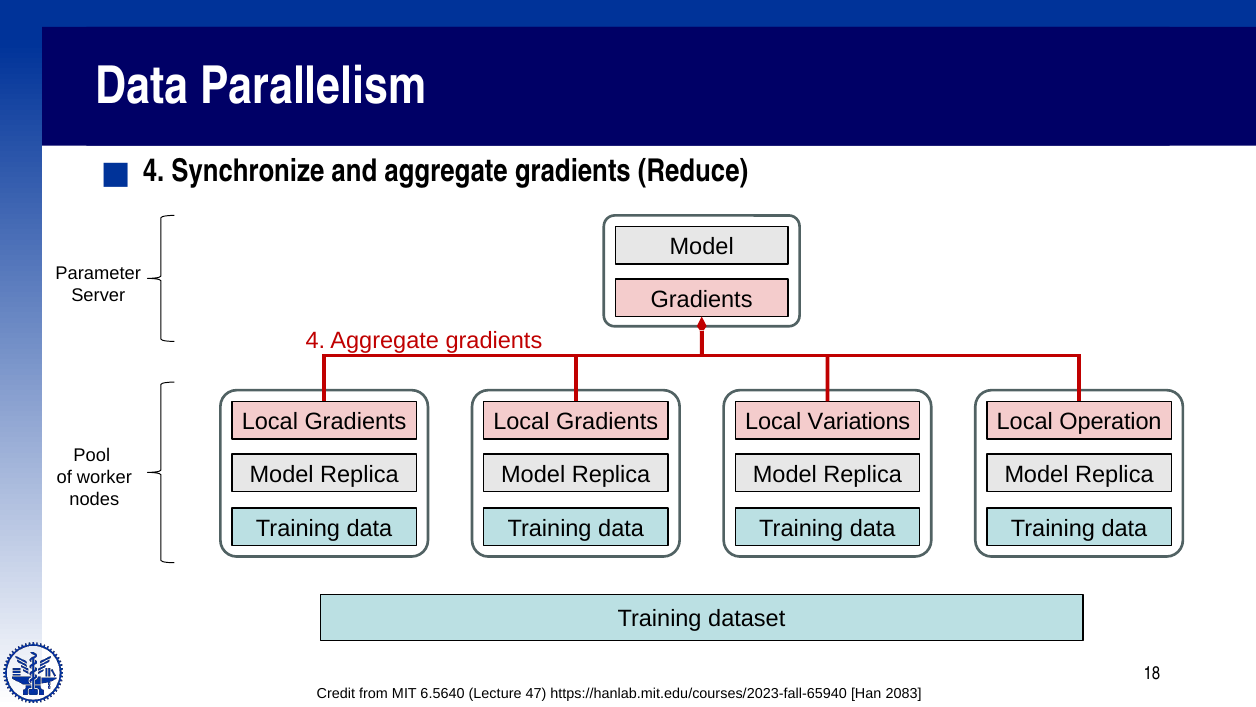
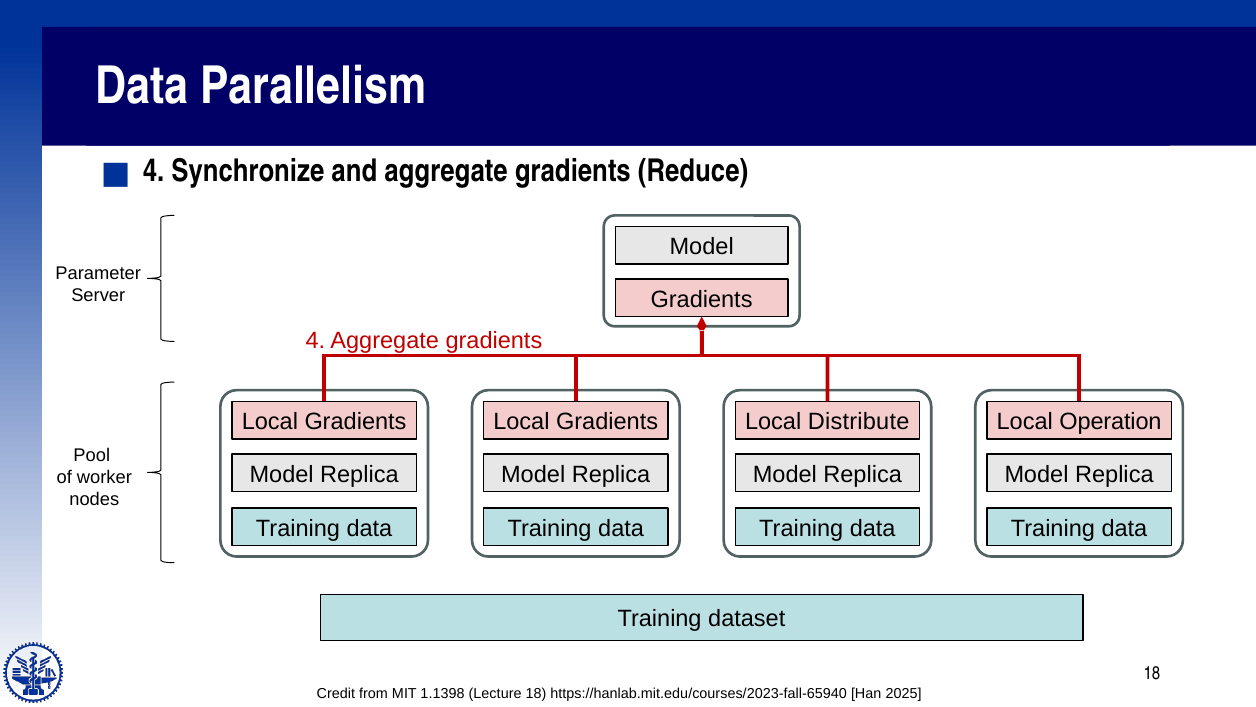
Variations: Variations -> Distribute (859, 421)
6.5640: 6.5640 -> 1.1398 (443, 693)
Lecture 47: 47 -> 18 (536, 693)
2083: 2083 -> 2025 (904, 693)
